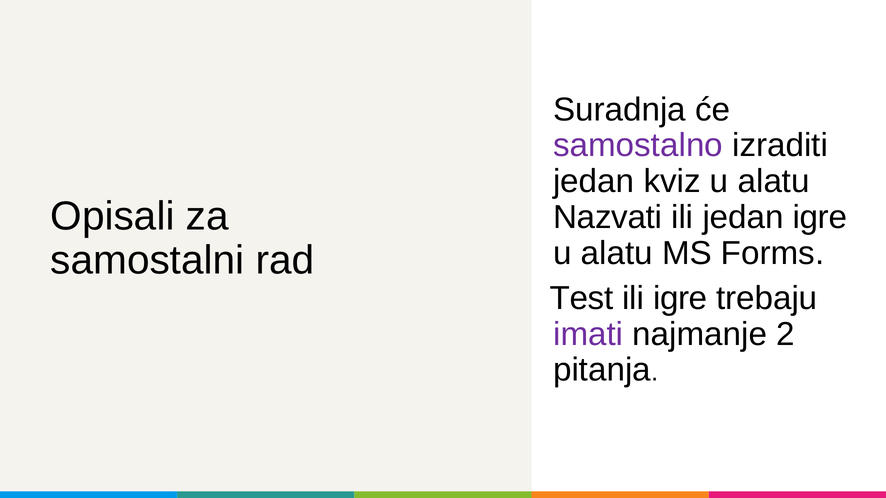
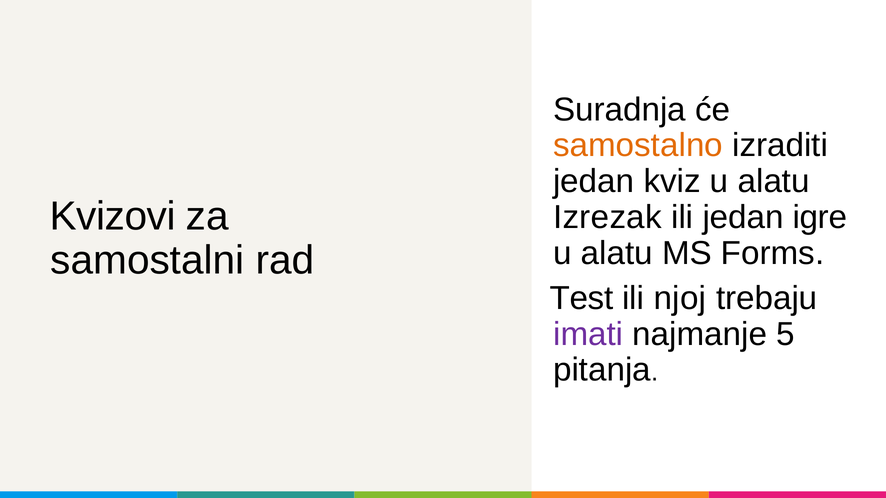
samostalno colour: purple -> orange (638, 146)
Opisali: Opisali -> Kvizovi (113, 217)
Nazvati: Nazvati -> Izrezak (607, 217)
ili igre: igre -> njoj (680, 298)
2: 2 -> 5 (786, 334)
